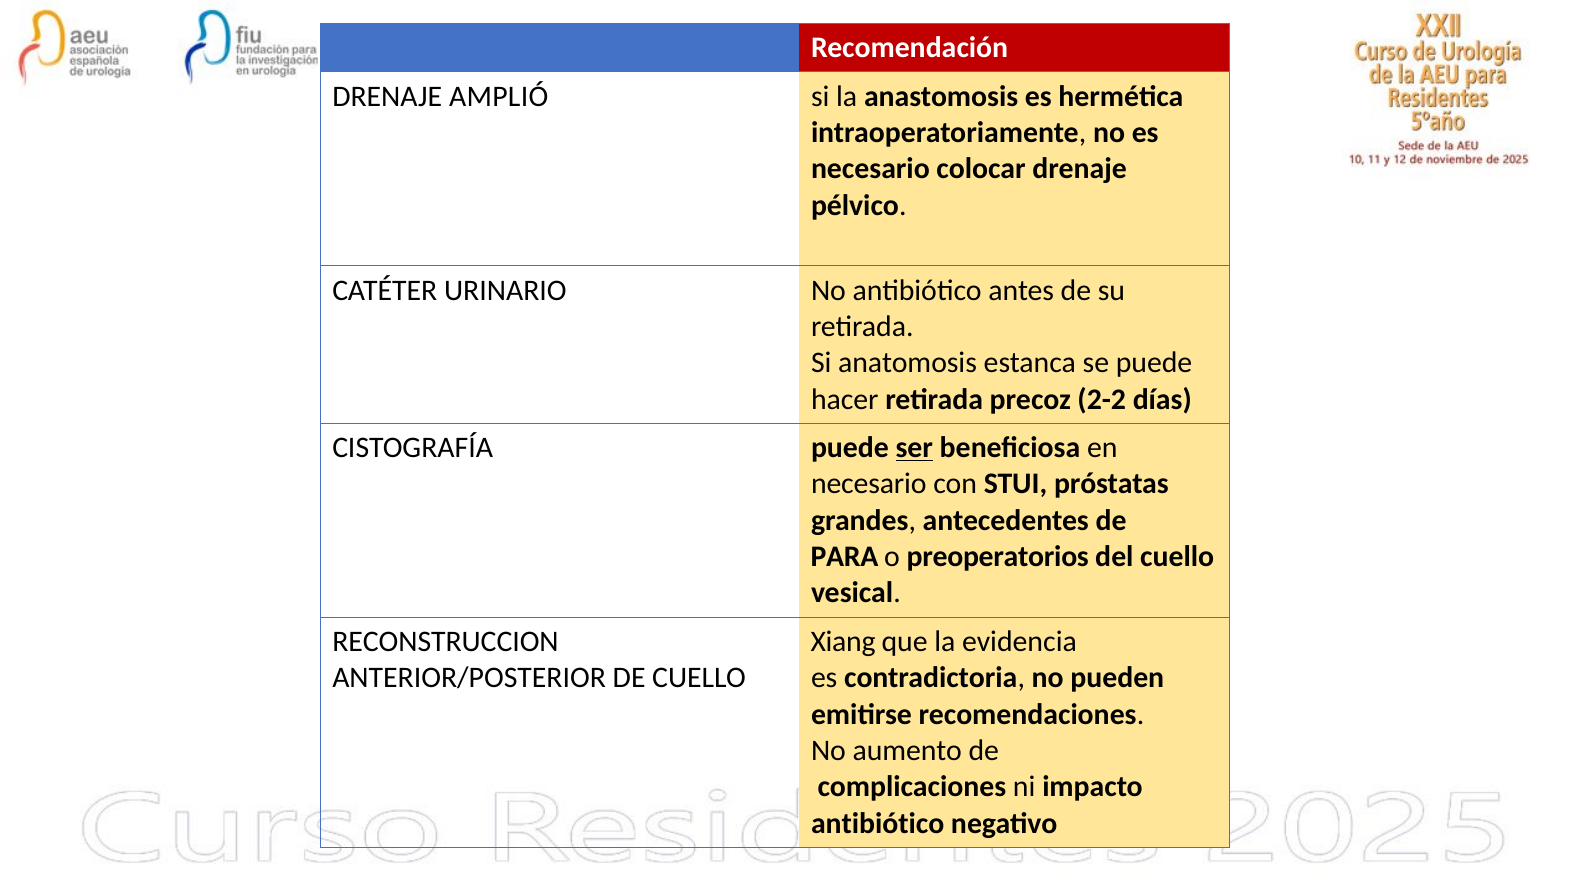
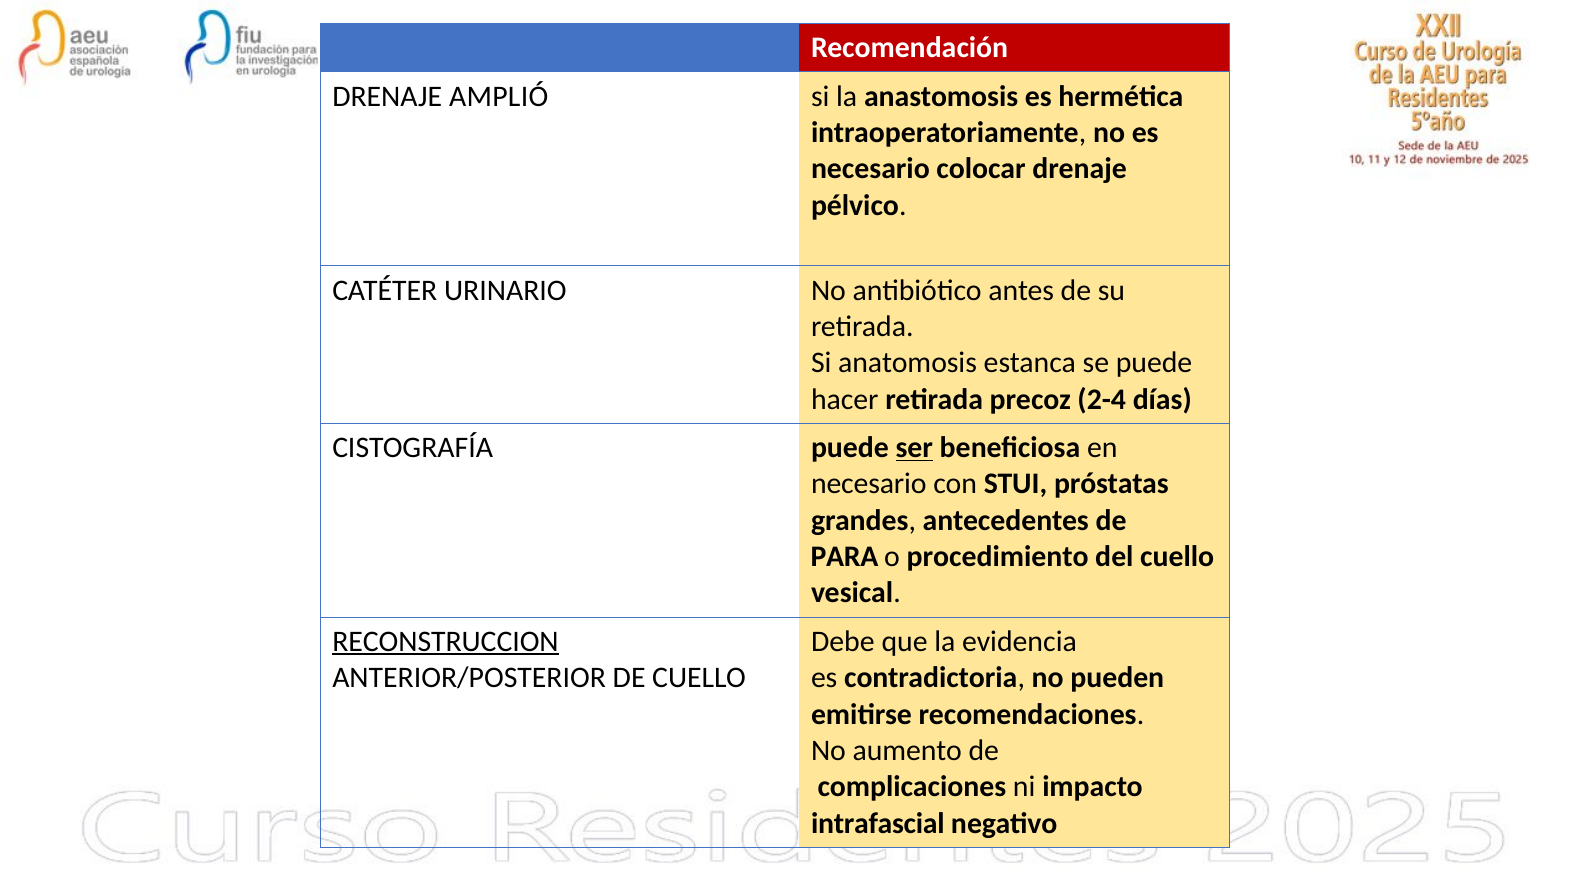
2-2: 2-2 -> 2-4 (1102, 399)
preoperatorios: preoperatorios -> procedimiento (998, 557)
RECONSTRUCCION underline: none -> present (445, 641)
Xiang: Xiang -> Debe (843, 641)
antibiótico: antibiótico -> intrafascial (878, 823)
